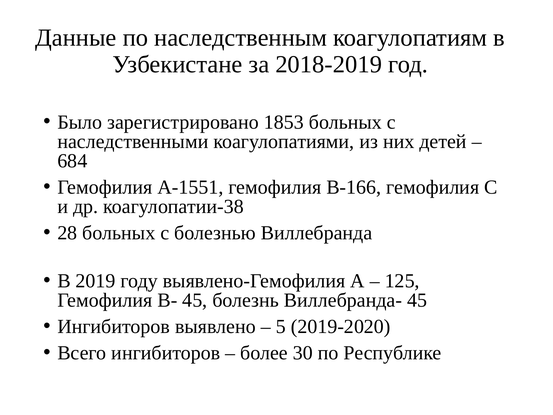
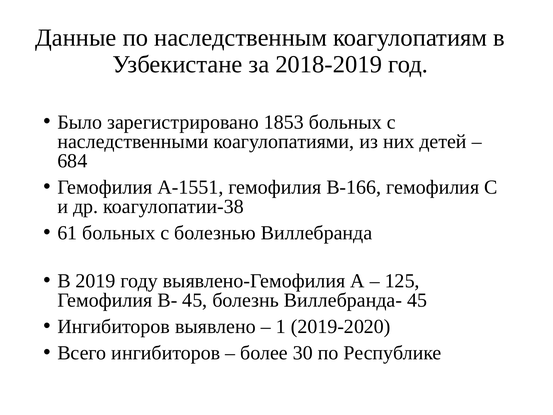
28: 28 -> 61 (67, 233)
5: 5 -> 1 (281, 326)
